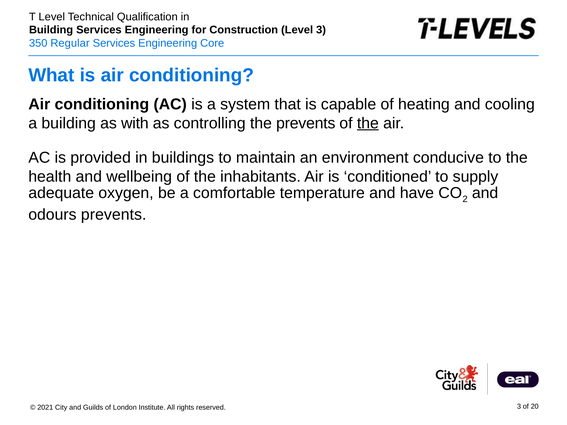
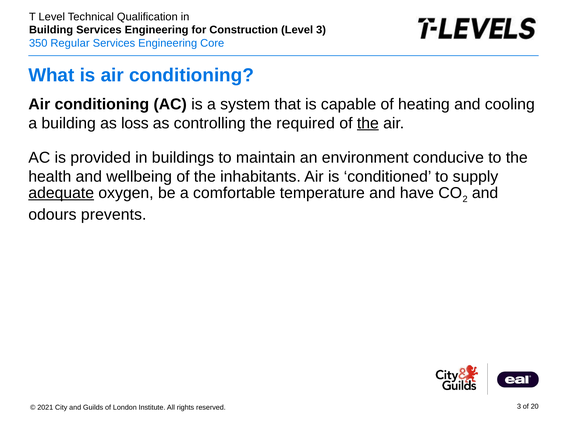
with: with -> loss (135, 123)
the prevents: prevents -> required (306, 123)
adequate underline: none -> present (61, 193)
